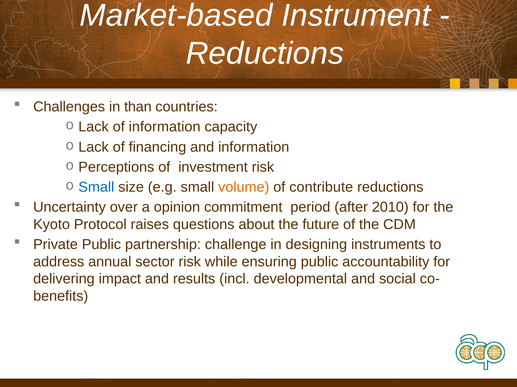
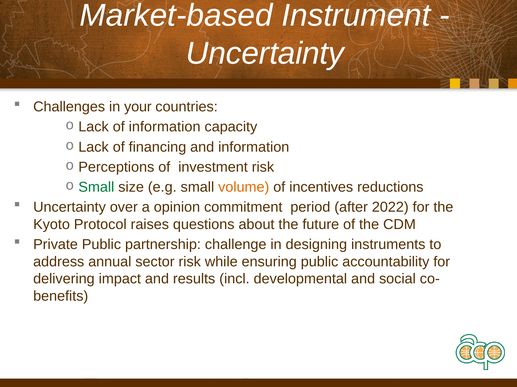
Reductions: Reductions -> Uncertainty (265, 53)
than: than -> your (138, 107)
Small colour: blue -> green (96, 187)
contribute: contribute -> incentives (321, 187)
2010: 2010 -> 2022 (390, 208)
